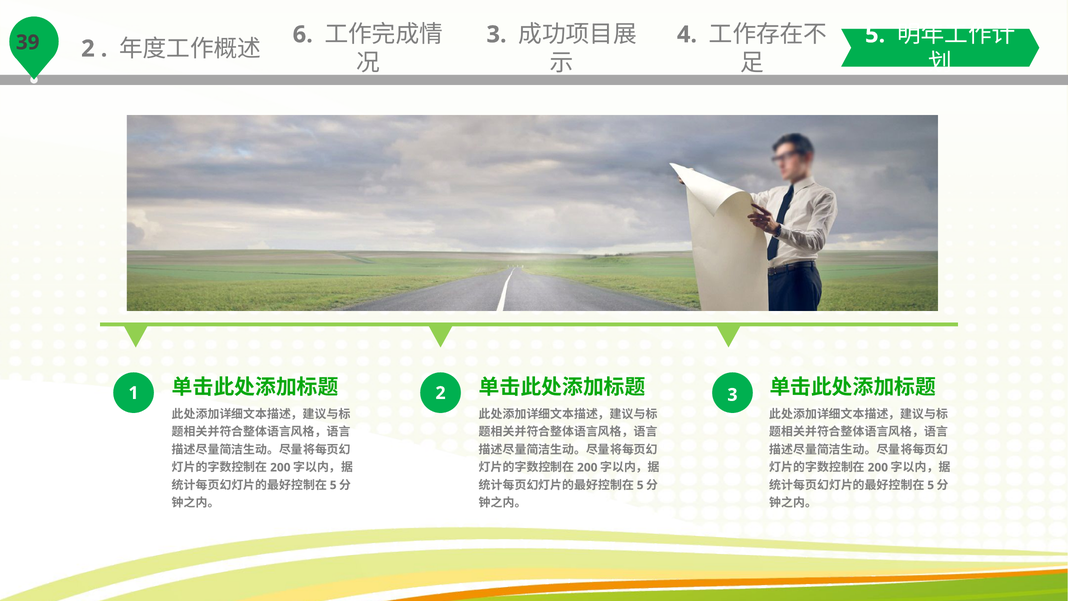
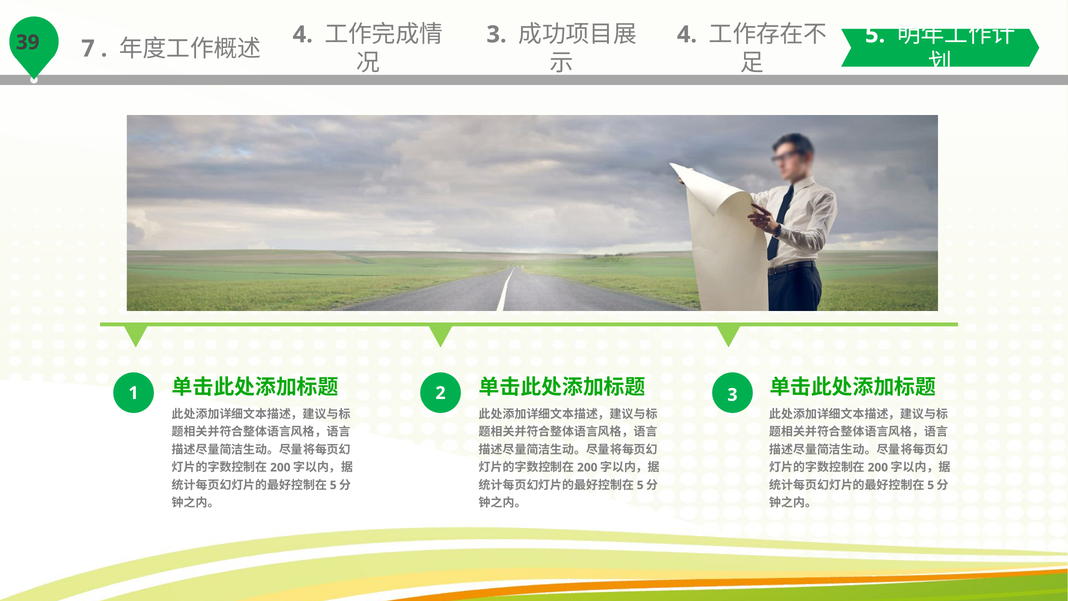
2: 2 -> 7 (88, 49)
6: 6 -> 4 (303, 35)
